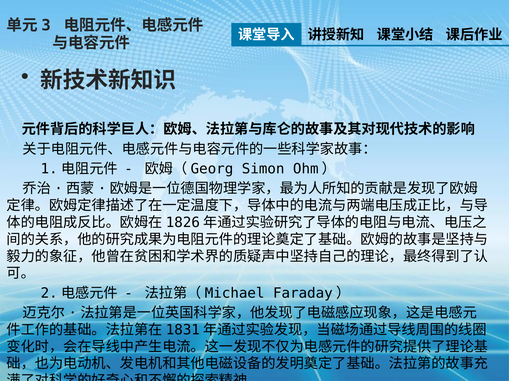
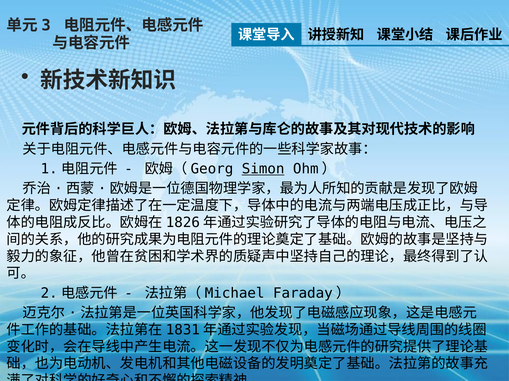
Simon underline: none -> present (263, 169)
